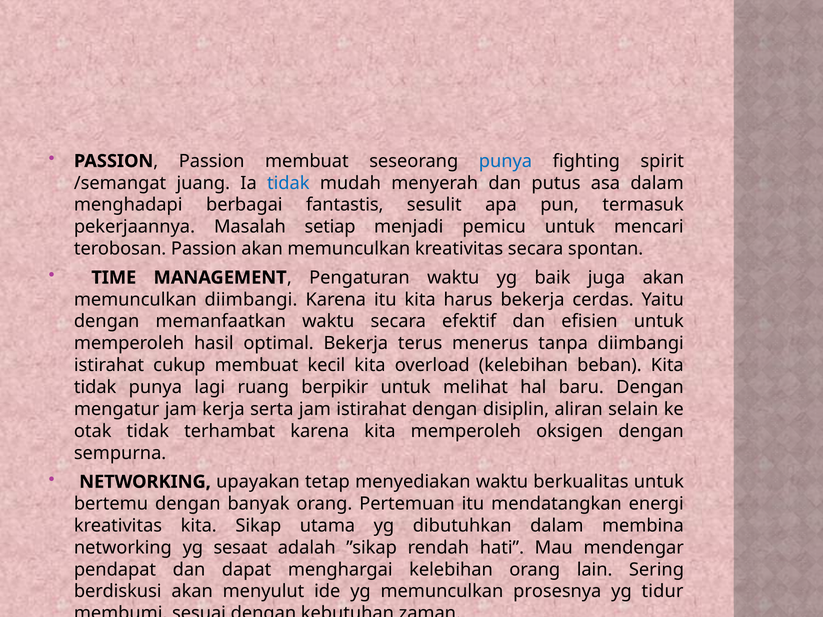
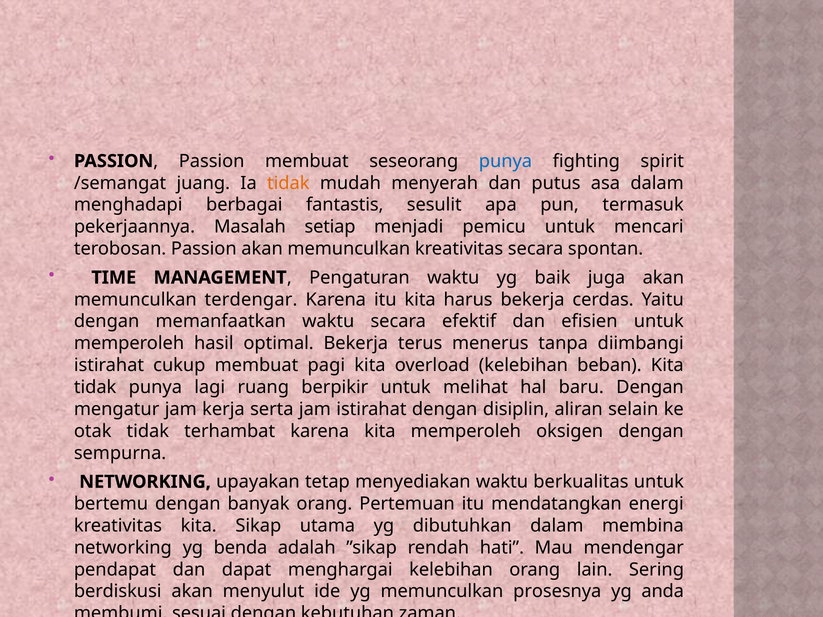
tidak colour: blue -> orange (288, 183)
memunculkan diimbangi: diimbangi -> terdengar (251, 300)
kecil: kecil -> pagi (326, 365)
sesaat: sesaat -> benda (241, 548)
tidur: tidur -> anda (663, 592)
